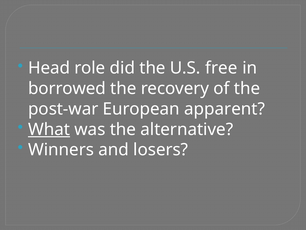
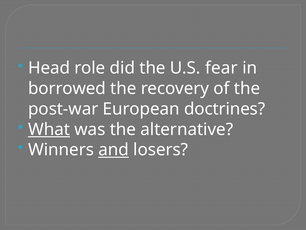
free: free -> fear (221, 68)
apparent: apparent -> doctrines (225, 109)
and underline: none -> present (114, 150)
